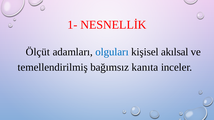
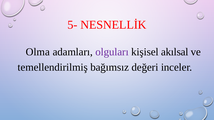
1-: 1- -> 5- (72, 25)
Ölçüt: Ölçüt -> Olma (38, 52)
olguları colour: blue -> purple (112, 52)
kanıta: kanıta -> değeri (145, 67)
